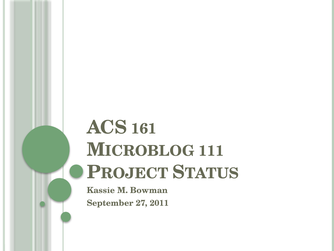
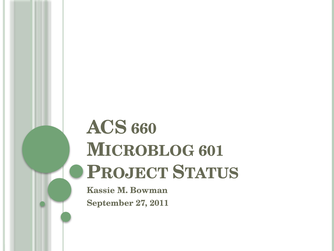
161: 161 -> 660 (144, 129)
111: 111 -> 601 (211, 151)
